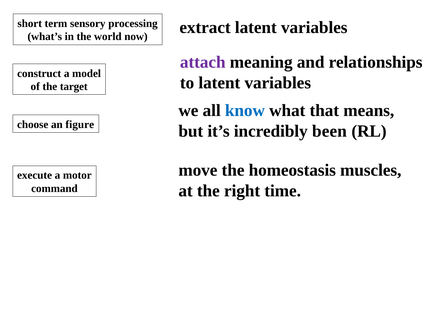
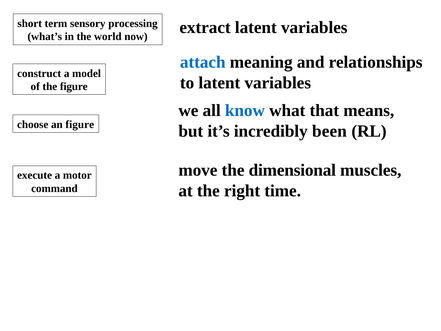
attach colour: purple -> blue (203, 62)
the target: target -> figure (74, 87)
homeostasis: homeostasis -> dimensional (292, 170)
